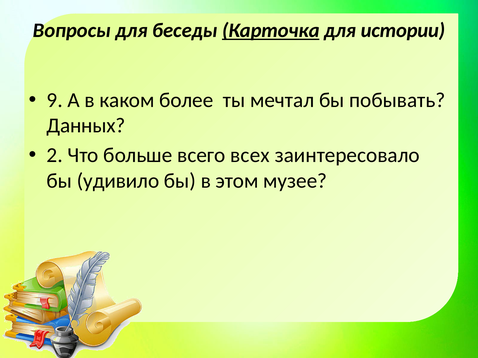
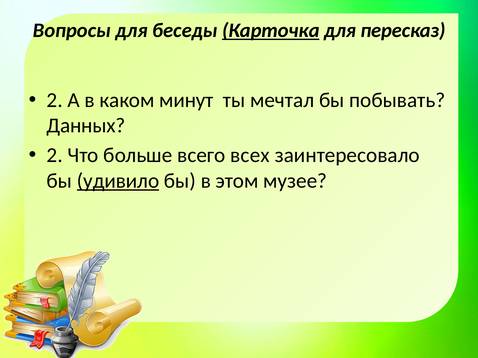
истории: истории -> пересказ (403, 31)
9: 9 -> 2 (55, 100)
более: более -> минут (186, 100)
удивило underline: none -> present (118, 181)
